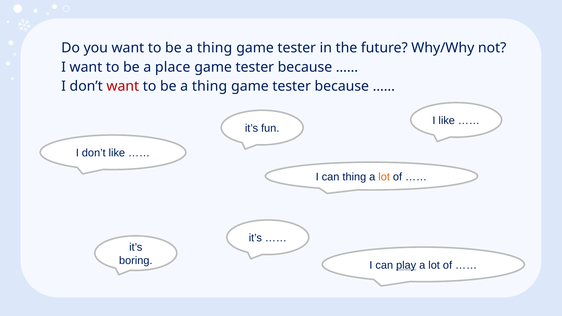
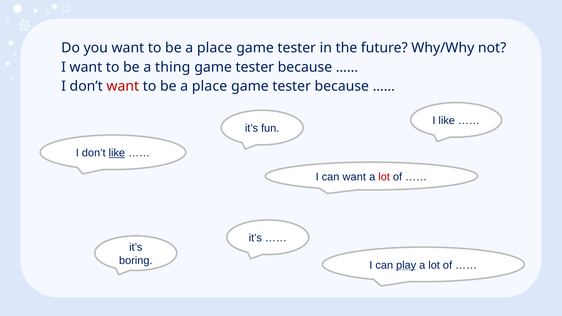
thing: thing -> place (215, 48)
place: place -> thing (173, 67)
thing: thing -> place (210, 86)
like underline: none -> present (117, 153)
can thing: thing -> want (354, 177)
lot colour: orange -> red (384, 177)
